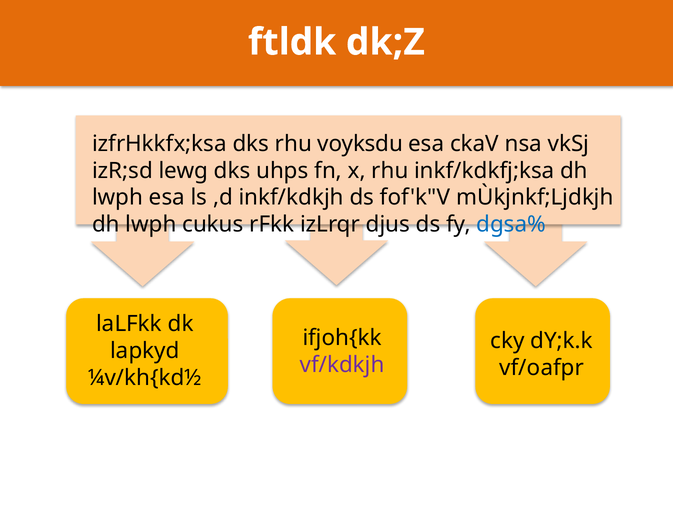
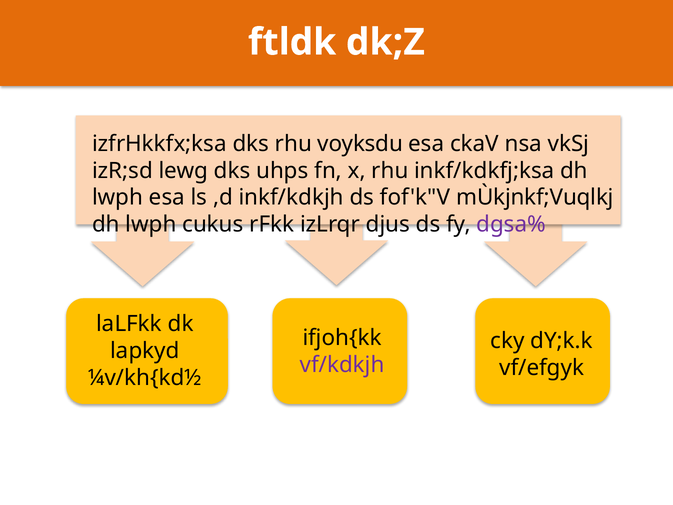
mÙkjnkf;Ljdkjh: mÙkjnkf;Ljdkjh -> mÙkjnkf;Vuqlkj (535, 197)
dgsa% colour: blue -> purple (511, 224)
vf/oafpr: vf/oafpr -> vf/efgyk (542, 368)
